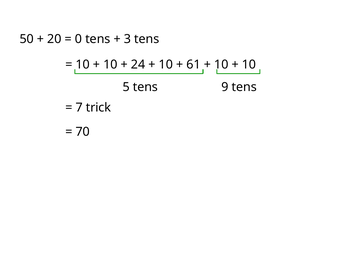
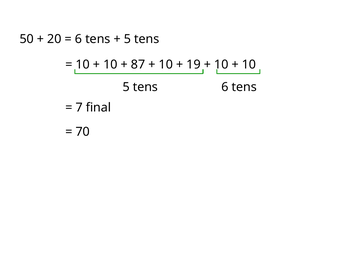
0: 0 -> 6 (79, 39)
3: 3 -> 5 (127, 39)
24: 24 -> 87 (138, 64)
61: 61 -> 19 (194, 64)
tens 9: 9 -> 6 (225, 87)
trick: trick -> final (98, 108)
